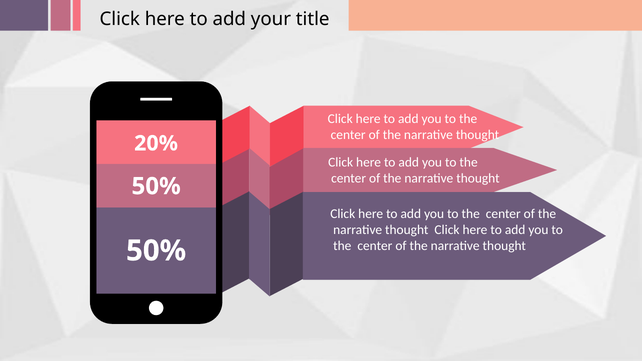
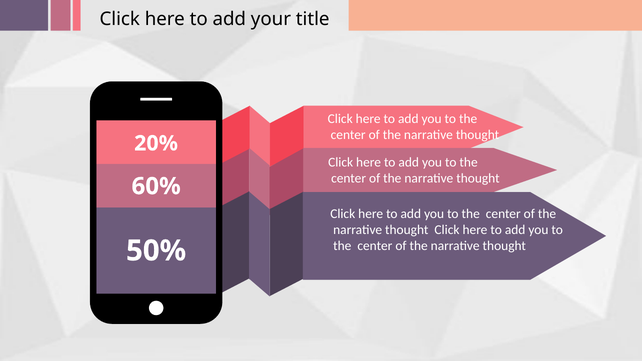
50%: 50% -> 60% (156, 186)
